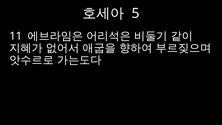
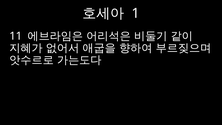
5: 5 -> 1 (136, 13)
